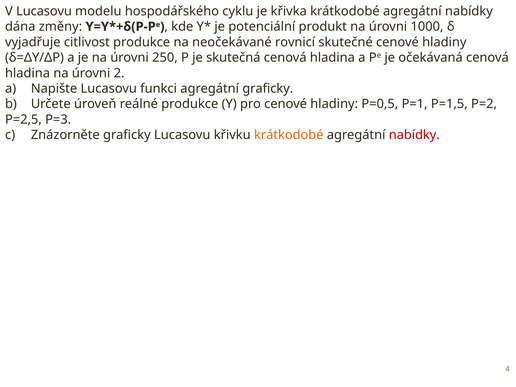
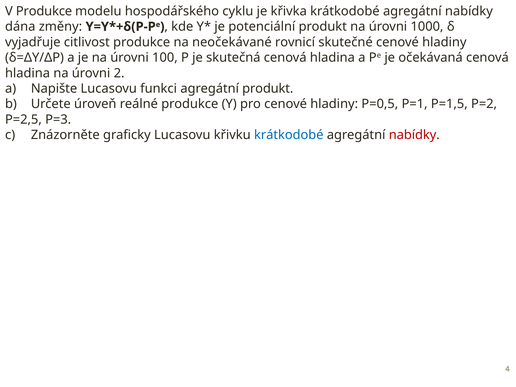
V Lucasovu: Lucasovu -> Produkce (44, 11)
250: 250 -> 100 (165, 58)
agregátní graficky: graficky -> produkt (268, 89)
krátkodobé colour: orange -> blue (289, 135)
